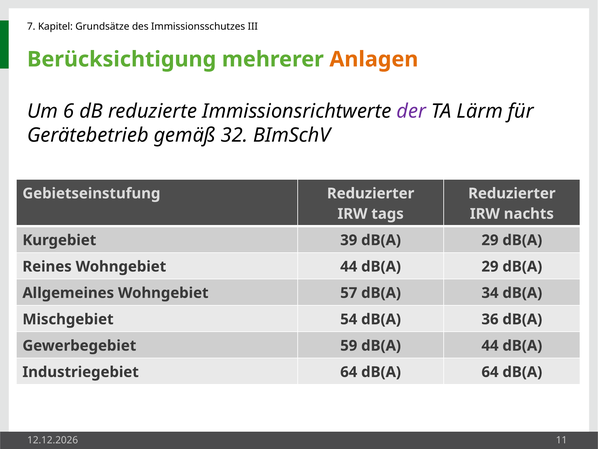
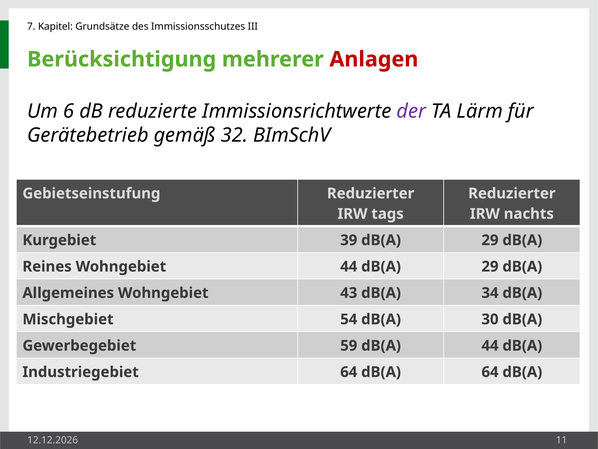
Anlagen colour: orange -> red (374, 59)
57: 57 -> 43 (349, 293)
36: 36 -> 30 (490, 319)
